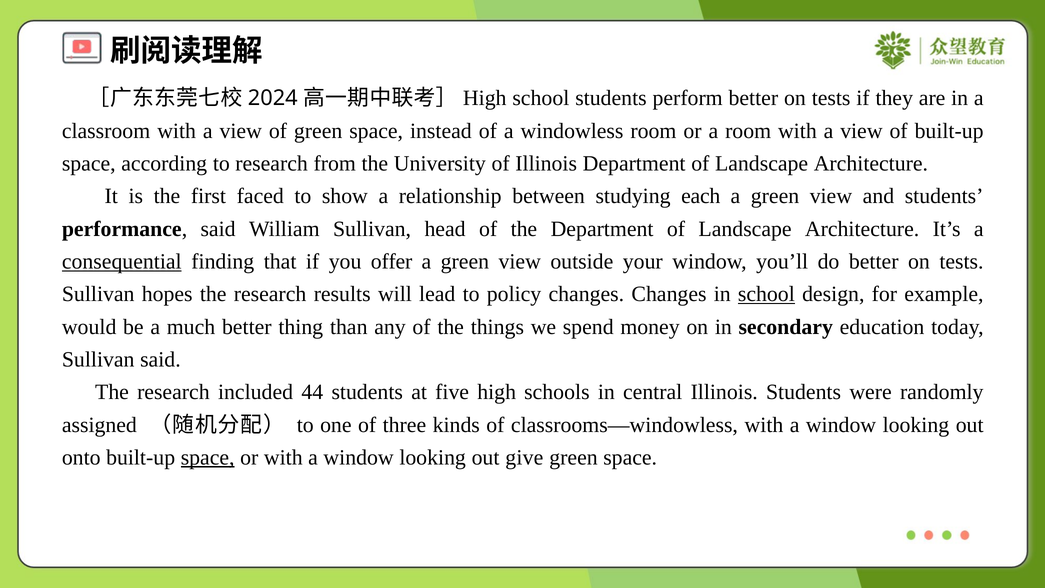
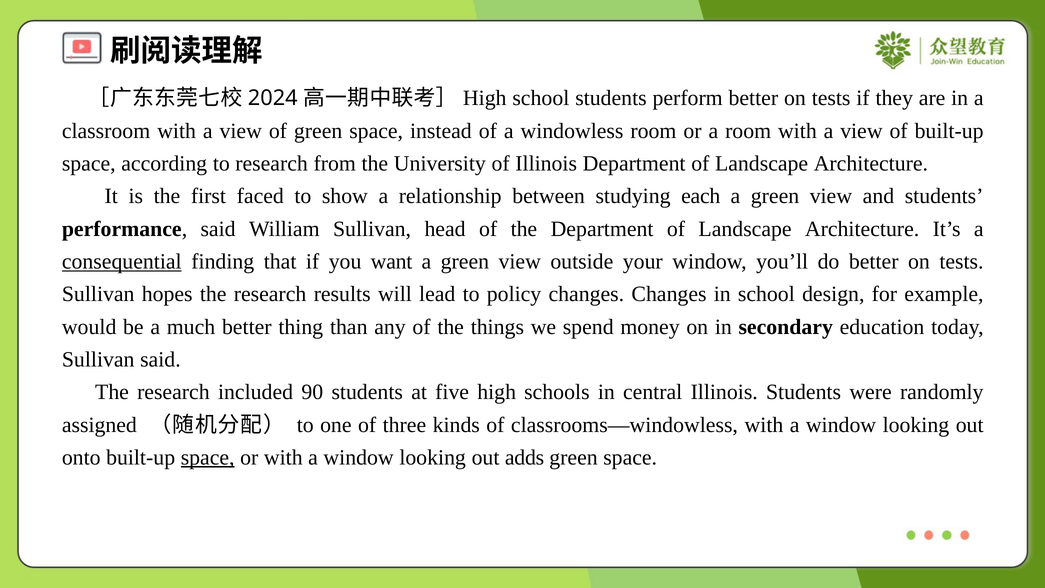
offer: offer -> want (392, 261)
school underline: present -> none (766, 294)
44: 44 -> 90 (312, 392)
give: give -> adds (525, 457)
